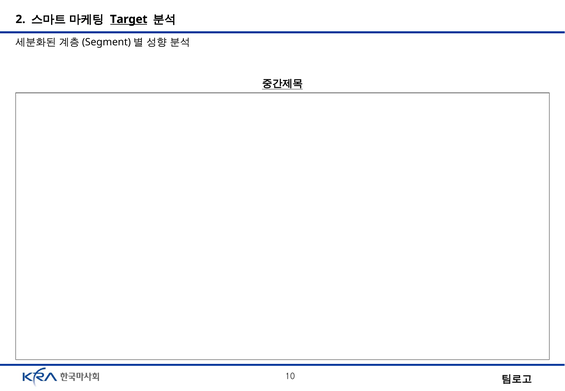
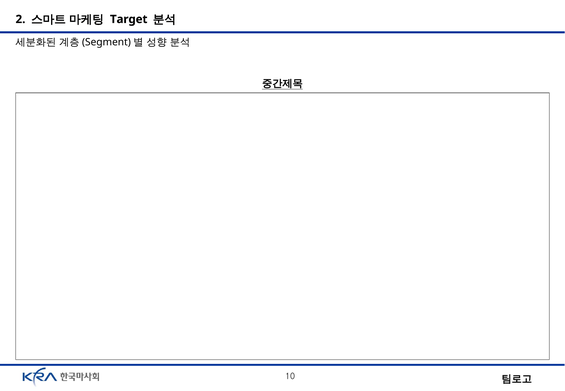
Target underline: present -> none (129, 19)
